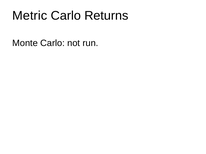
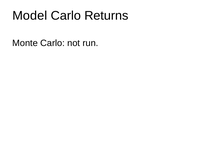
Metric: Metric -> Model (30, 16)
